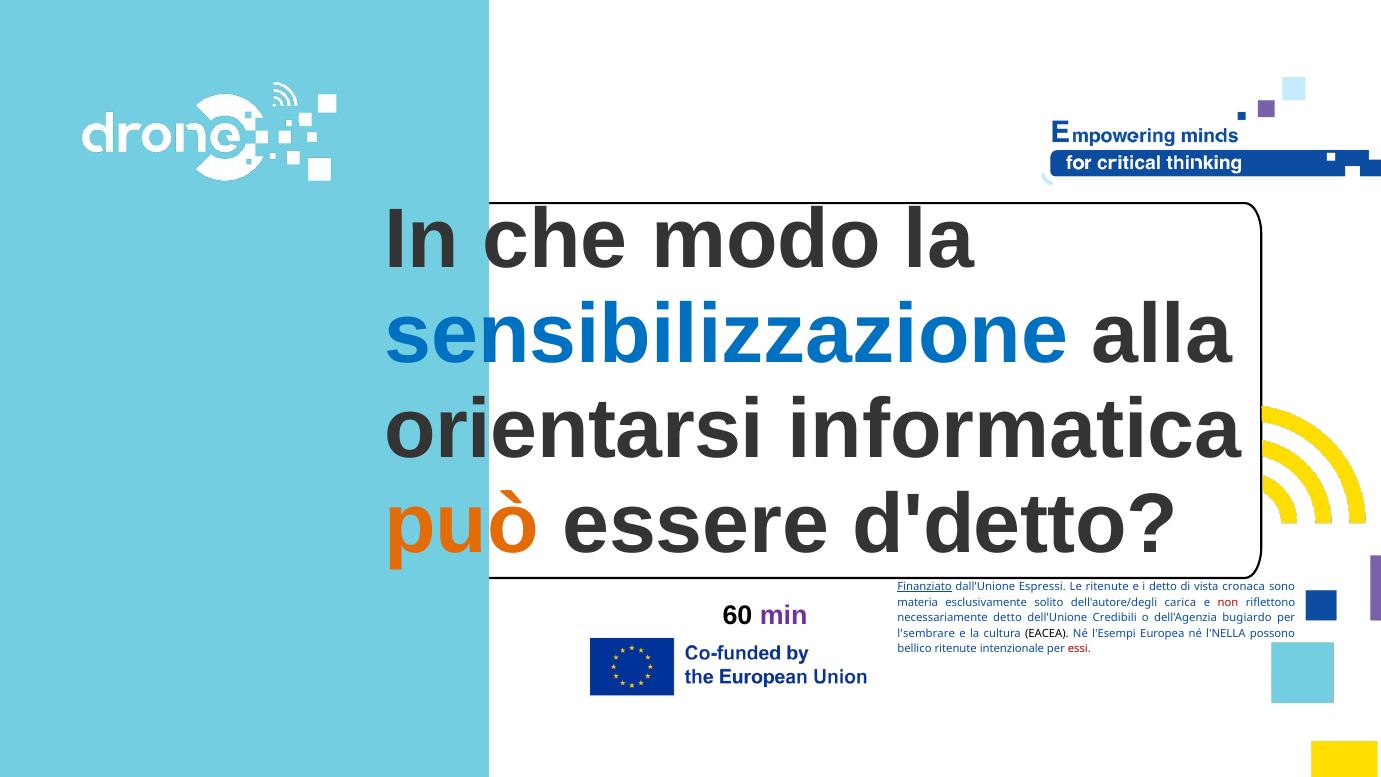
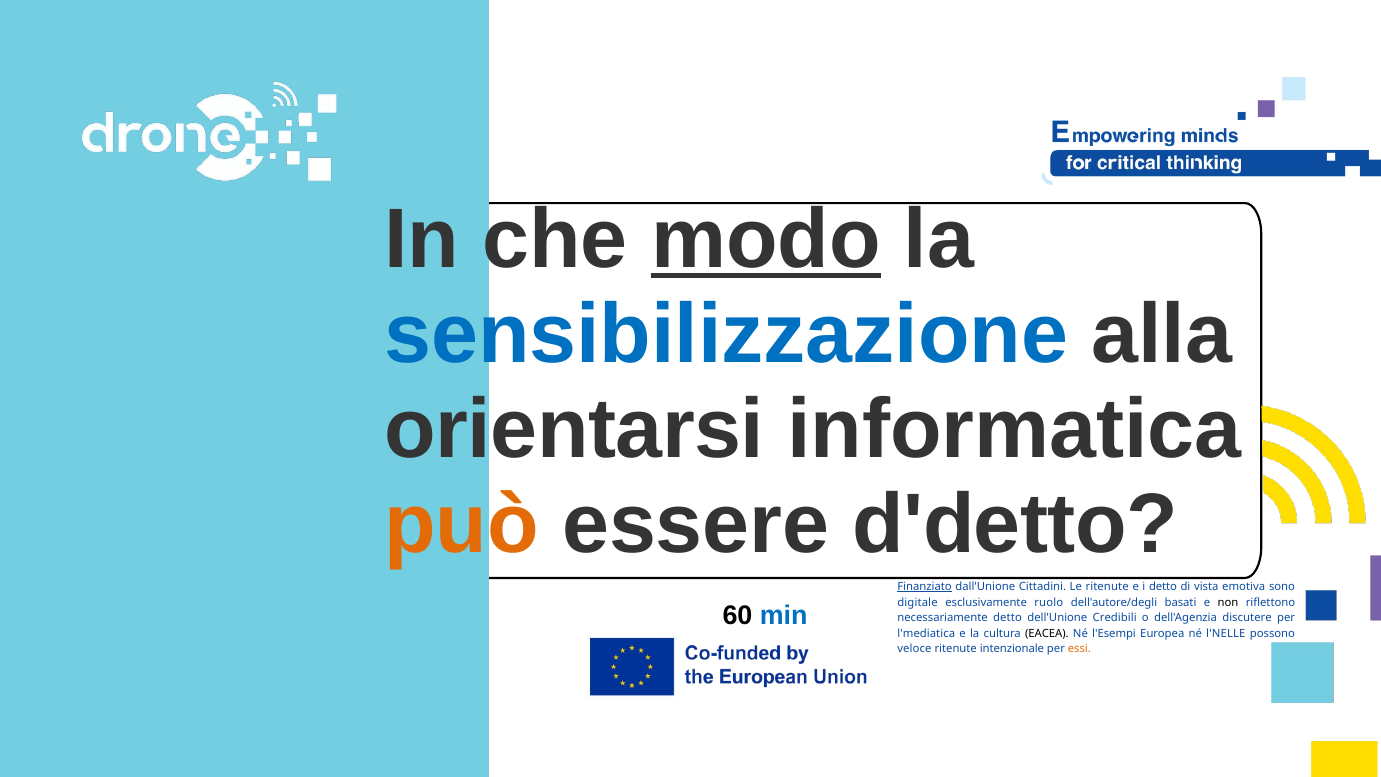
modo underline: none -> present (766, 239)
Espressi: Espressi -> Cittadini (1042, 587)
cronaca: cronaca -> emotiva (1244, 587)
materia: materia -> digitale (918, 602)
solito: solito -> ruolo (1049, 602)
carica: carica -> basati (1181, 602)
non colour: red -> black (1228, 602)
min colour: purple -> blue (784, 616)
bugiardo: bugiardo -> discutere (1247, 618)
l'sembrare: l'sembrare -> l'mediatica (926, 633)
l'NELLA: l'NELLA -> l'NELLE (1226, 633)
bellico: bellico -> veloce (914, 649)
essi colour: red -> orange (1079, 649)
